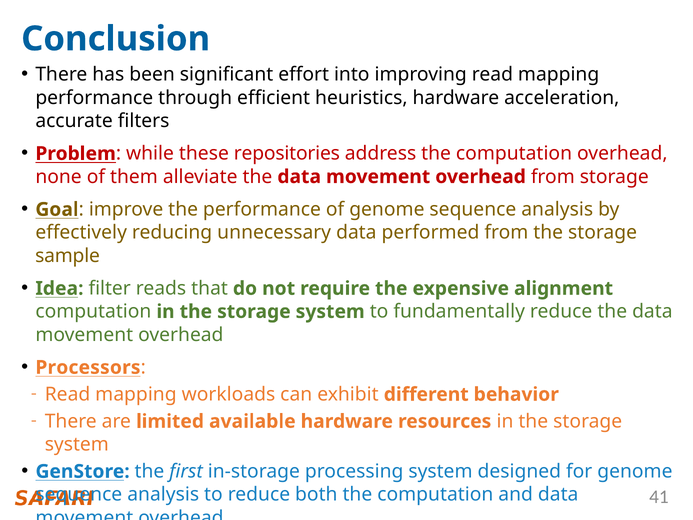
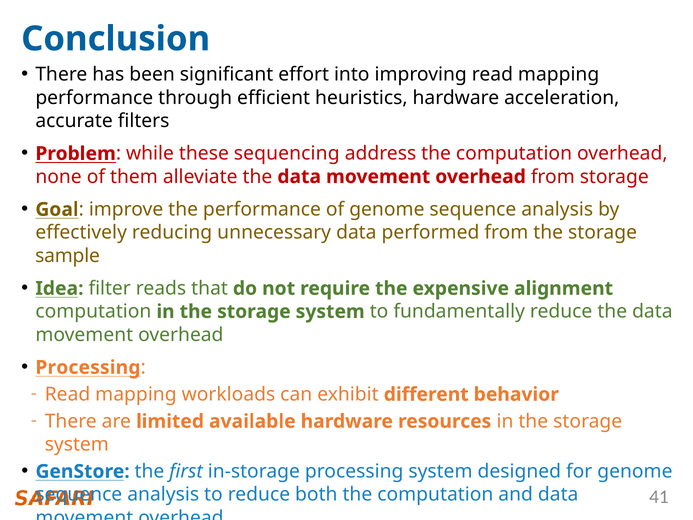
repositories: repositories -> sequencing (287, 154)
Processors: Processors -> Processing (88, 367)
